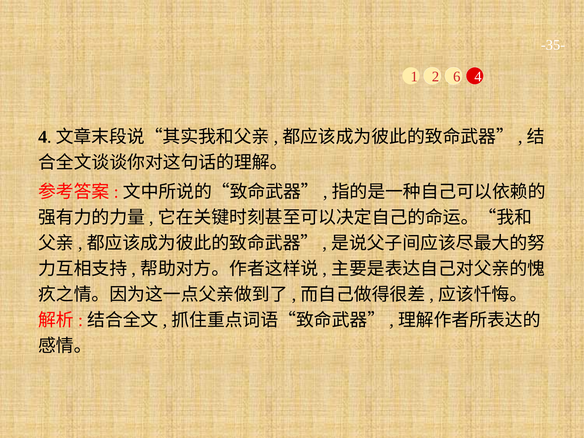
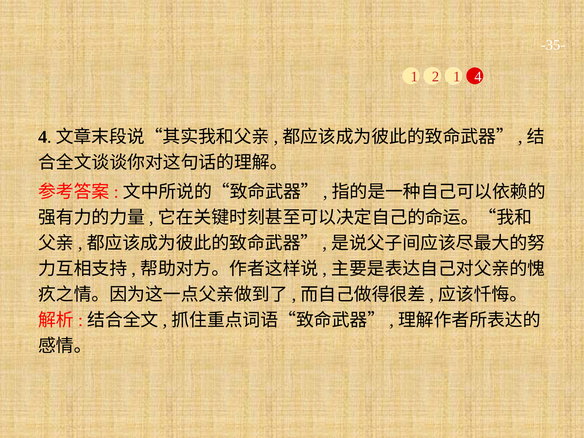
2 6: 6 -> 1 (457, 77)
